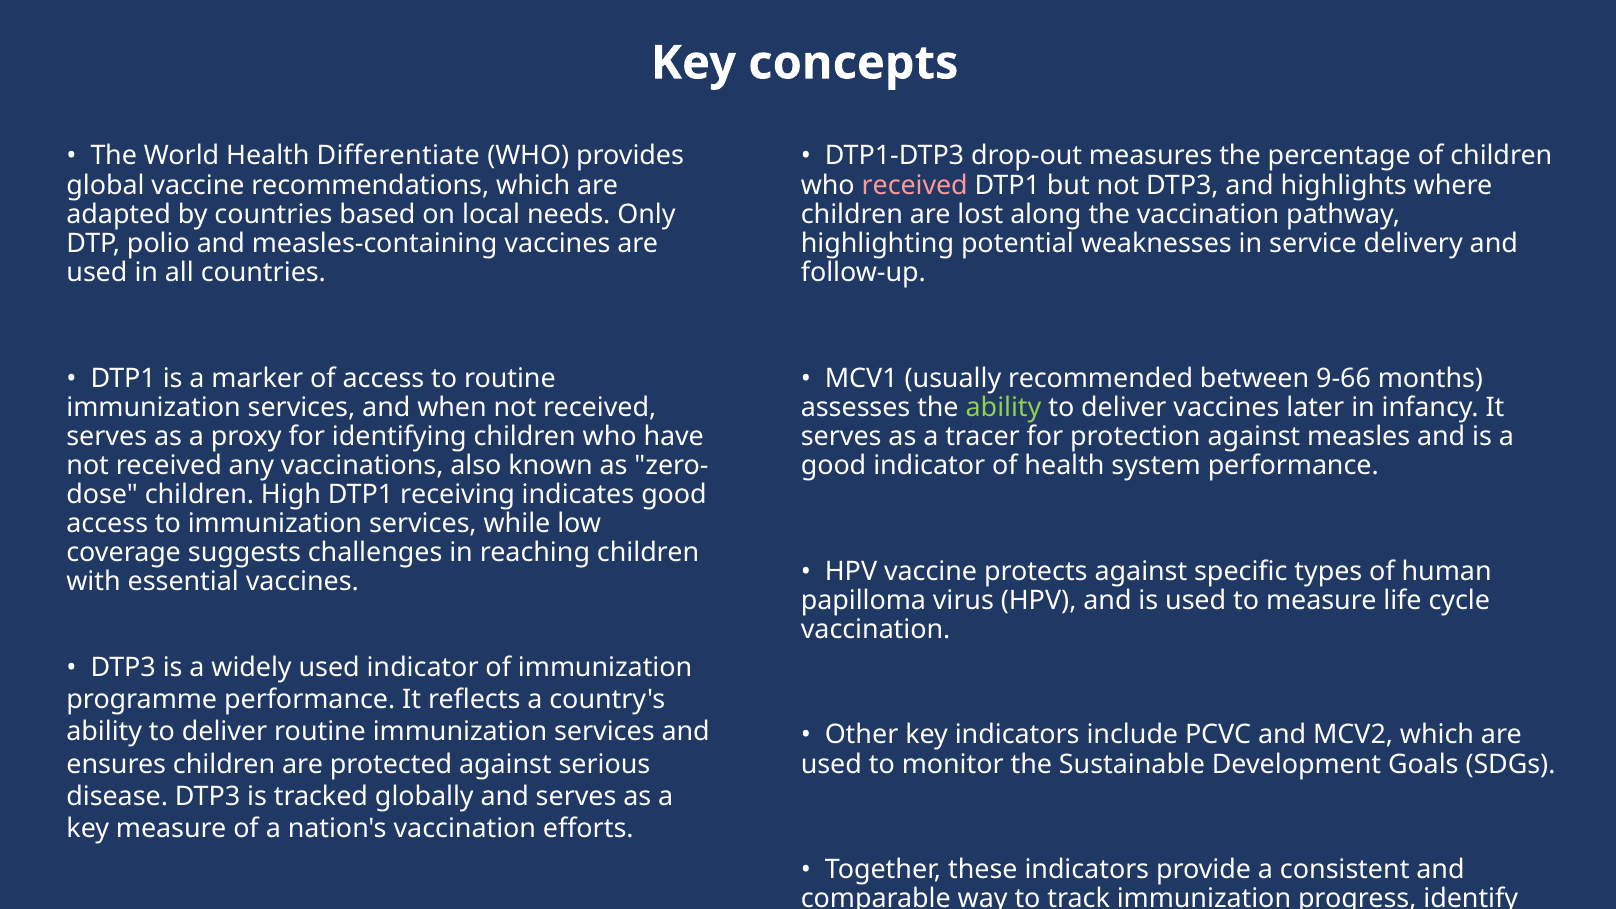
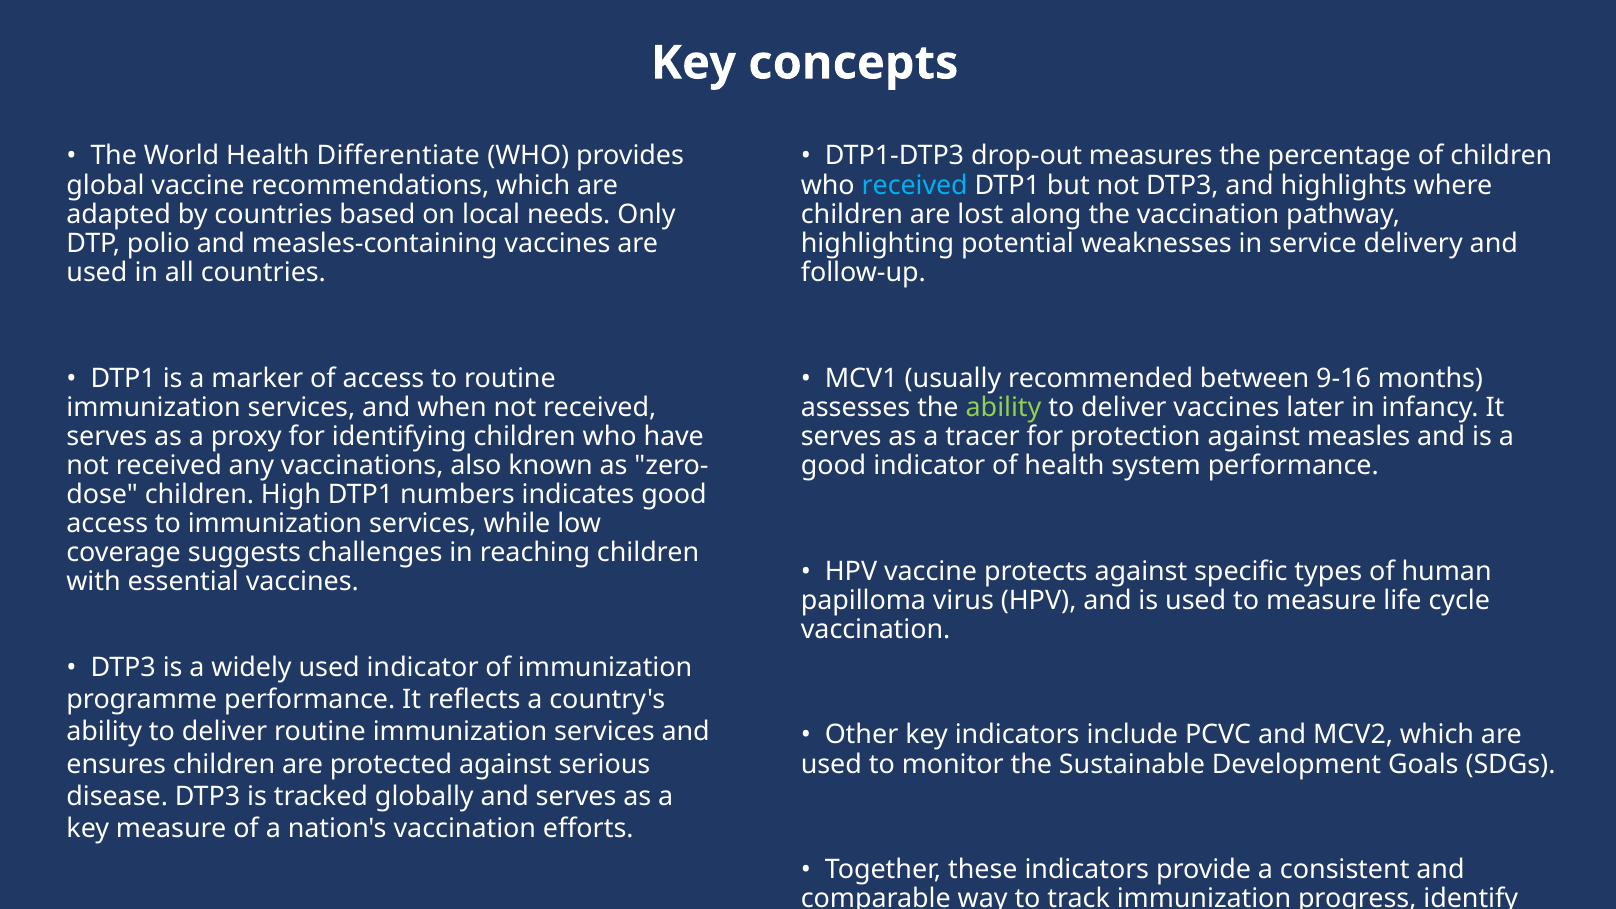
received colour: pink -> light blue (915, 185)
9-66: 9-66 -> 9-16 (1344, 378)
receiving: receiving -> numbers (457, 494)
